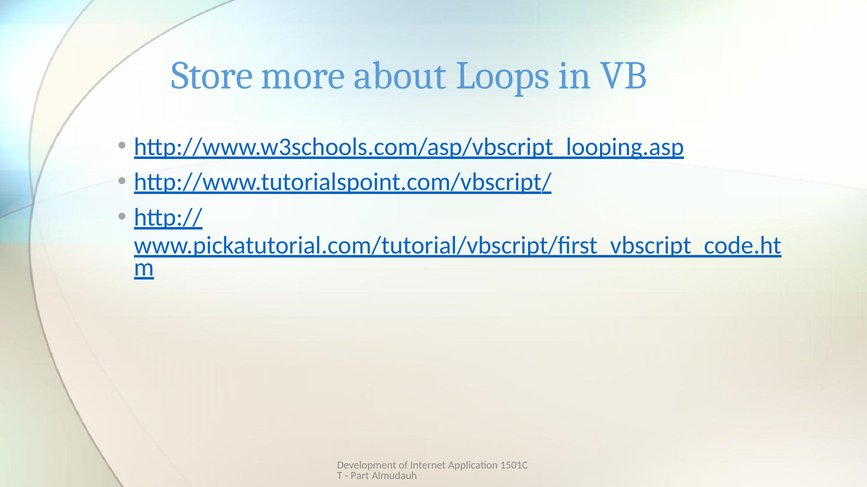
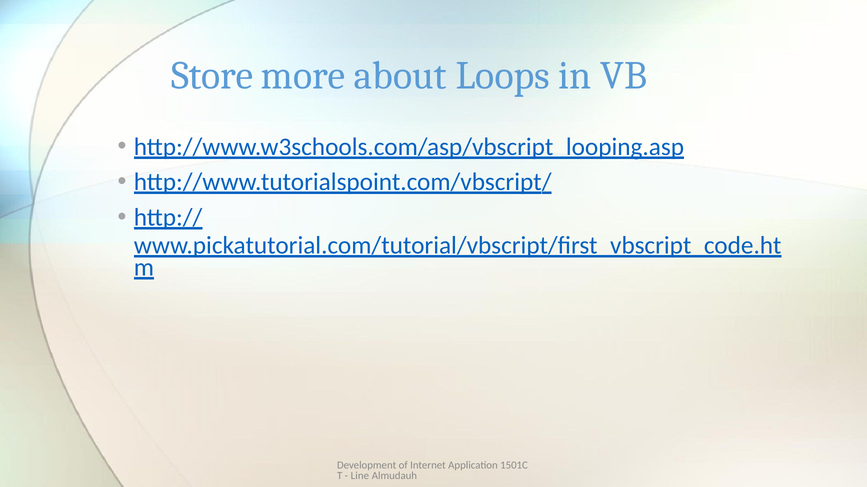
Part: Part -> Line (360, 476)
